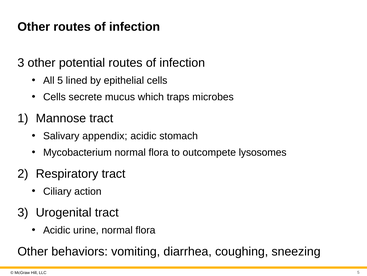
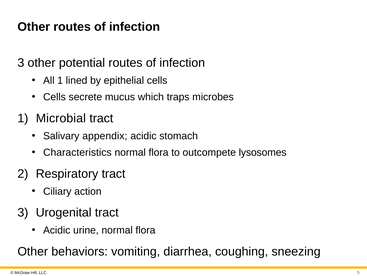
All 5: 5 -> 1 (60, 80)
Mannose: Mannose -> Microbial (61, 118)
Mycobacterium: Mycobacterium -> Characteristics (77, 152)
